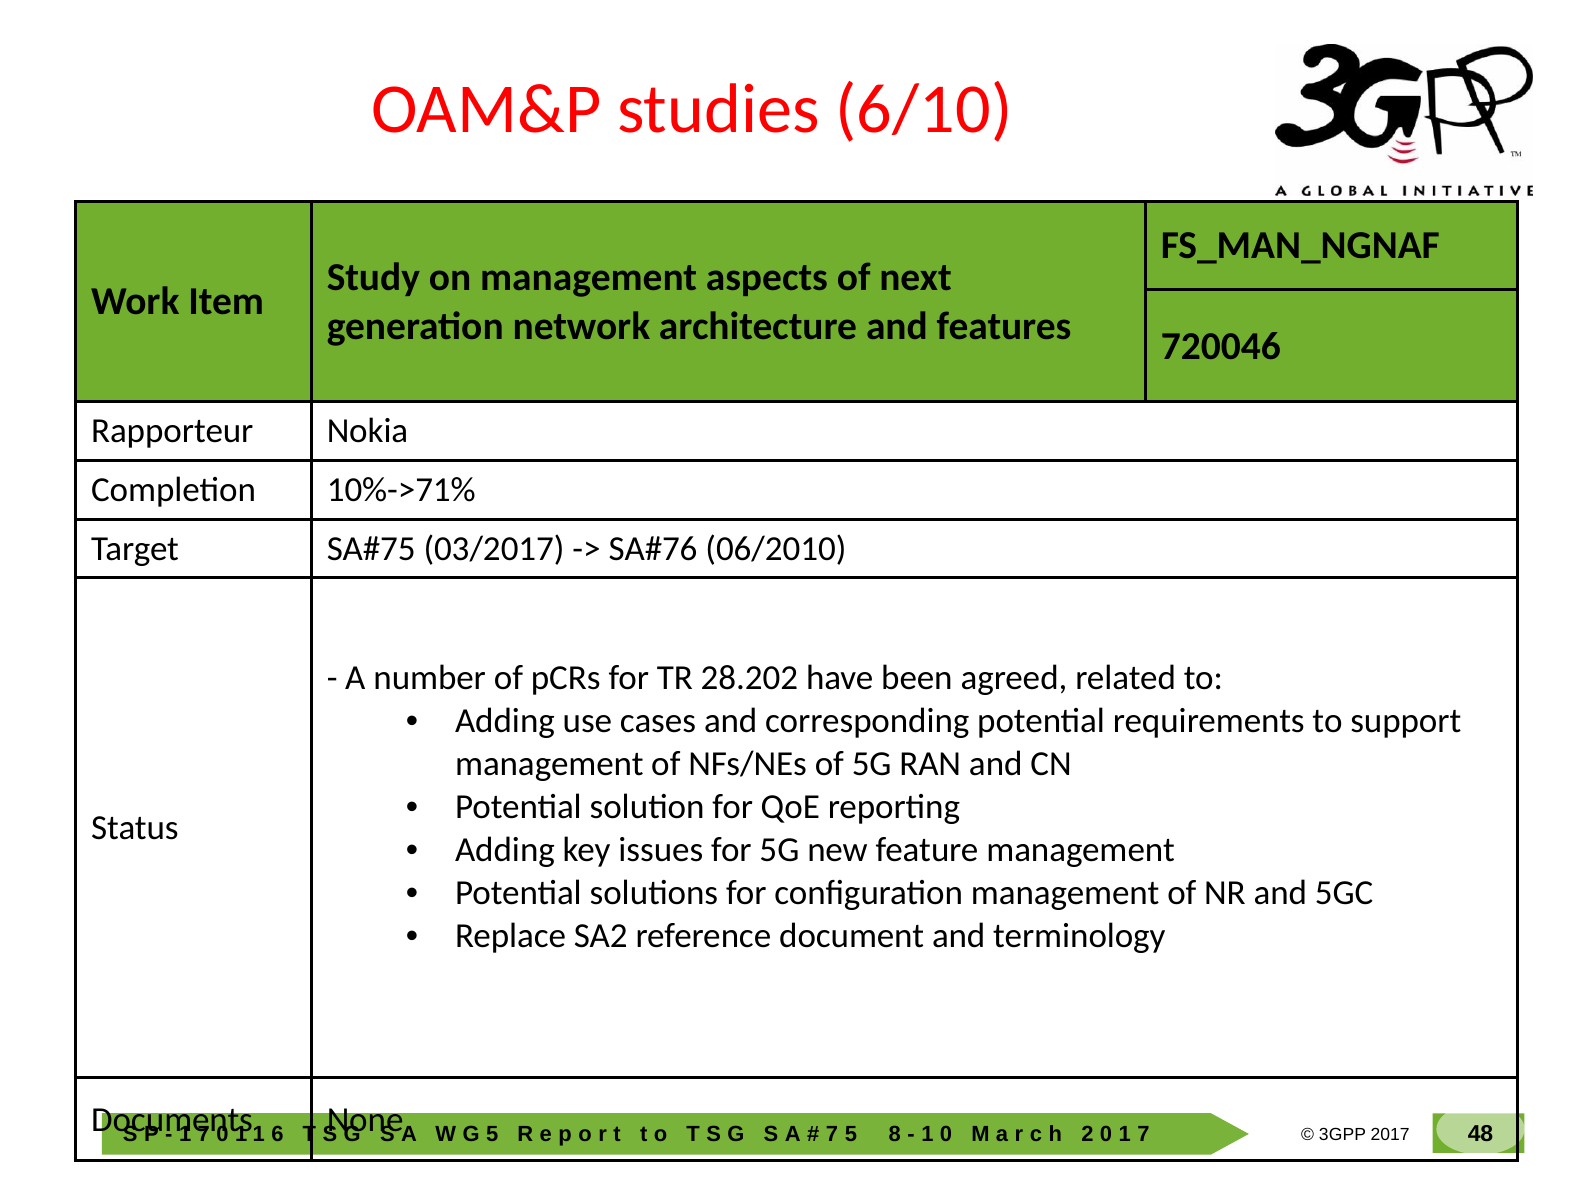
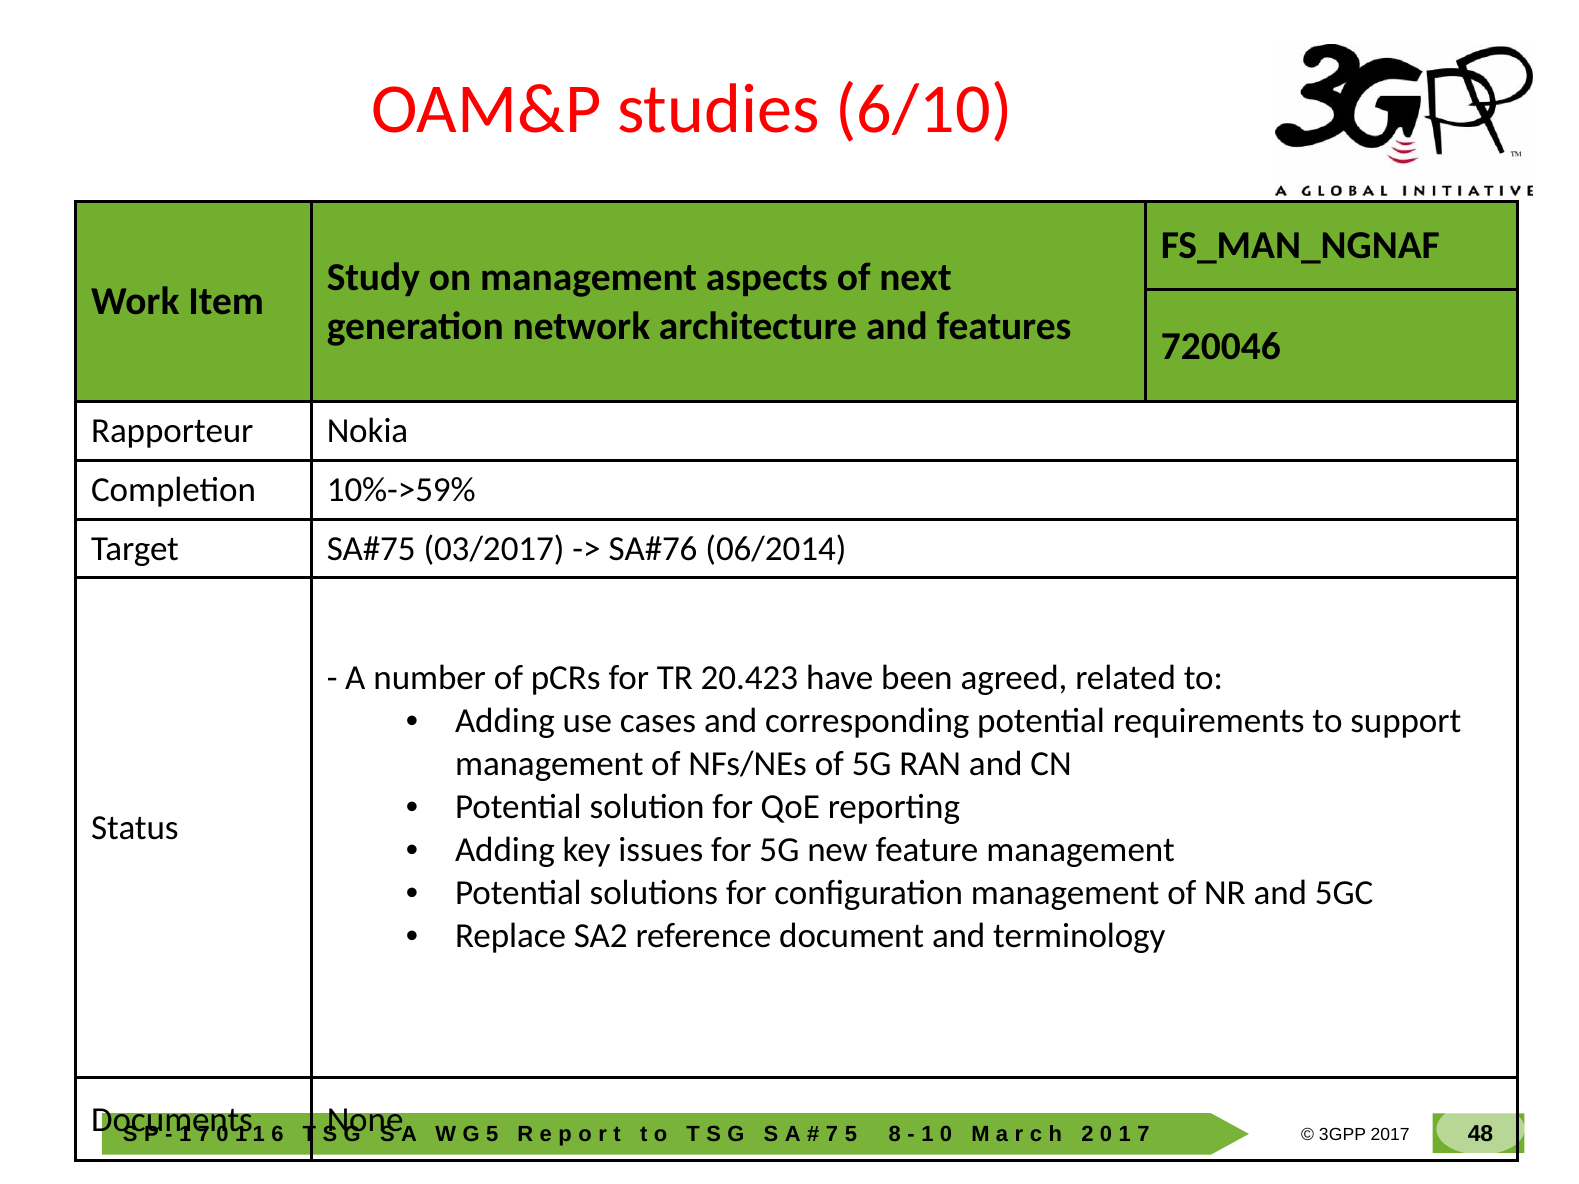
10%->71%: 10%->71% -> 10%->59% (401, 490)
06/2010: 06/2010 -> 06/2014 (776, 549)
28.202: 28.202 -> 20.423 (749, 678)
